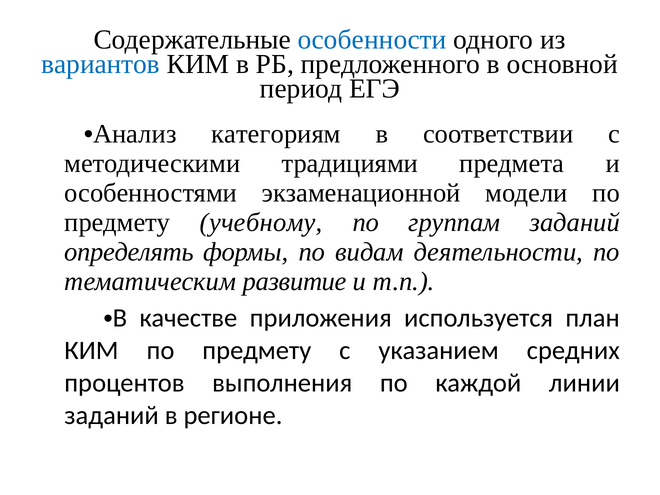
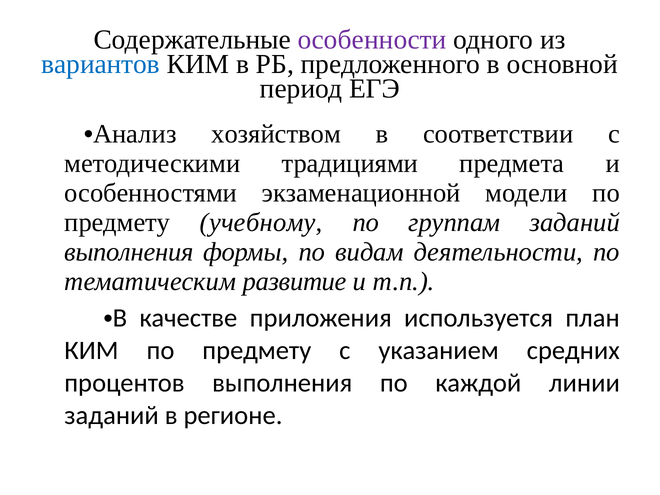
особенности colour: blue -> purple (372, 40)
категориям: категориям -> хозяйством (276, 134)
определять: определять -> выполнения (129, 252)
